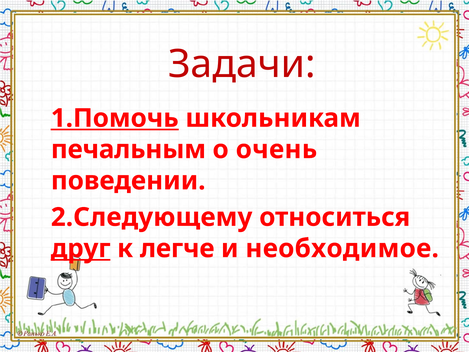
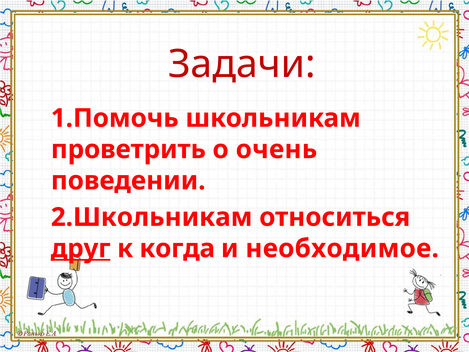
1.Помочь underline: present -> none (115, 118)
печальным: печальным -> проветрить (128, 149)
2.Следующему: 2.Следующему -> 2.Школьникам (152, 217)
легче: легче -> когда (177, 248)
